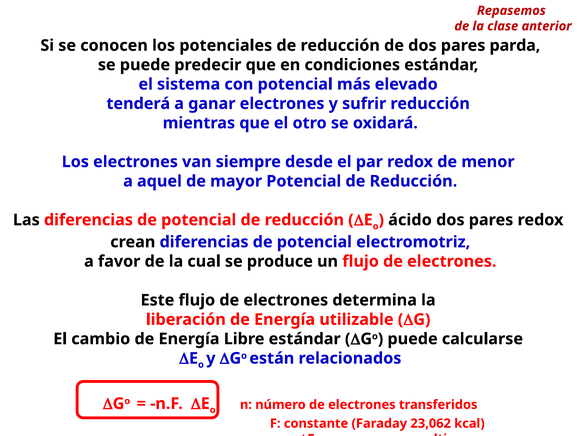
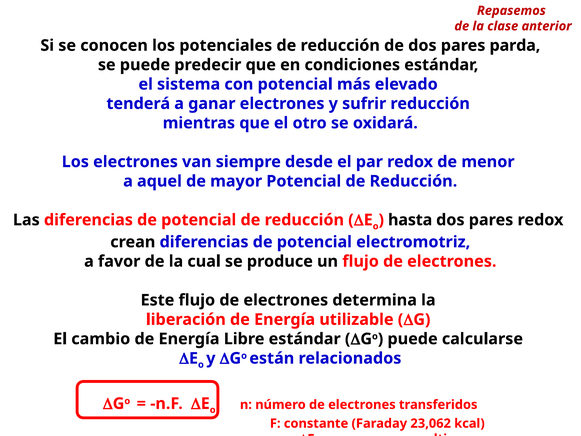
ácido: ácido -> hasta (410, 220)
